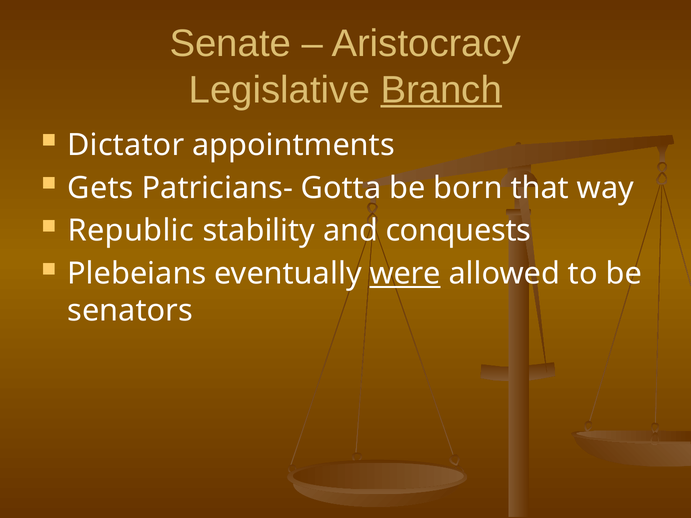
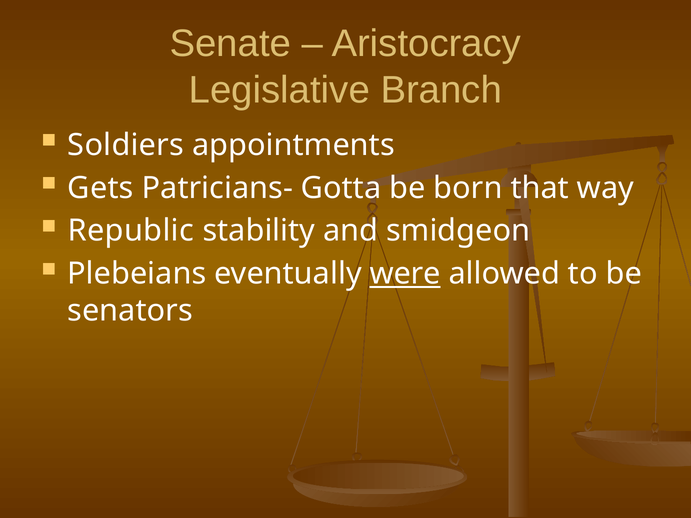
Branch underline: present -> none (441, 90)
Dictator: Dictator -> Soldiers (126, 145)
conquests: conquests -> smidgeon (458, 231)
